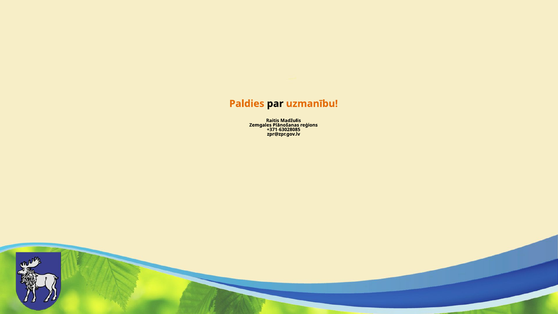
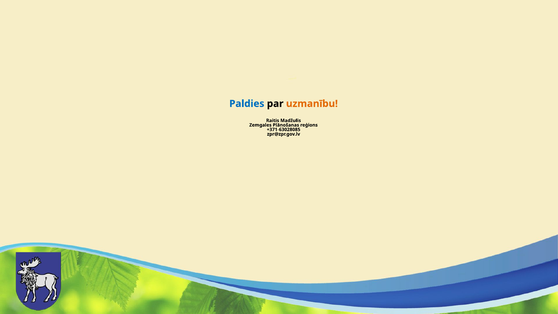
Paldies colour: orange -> blue (247, 104)
